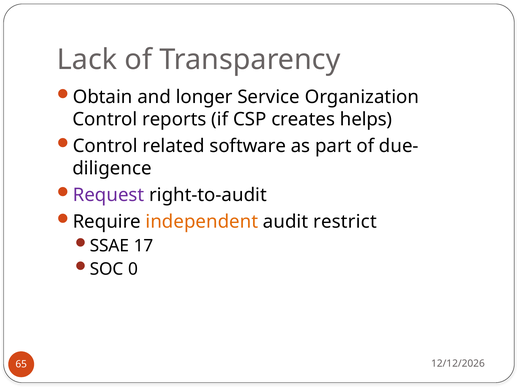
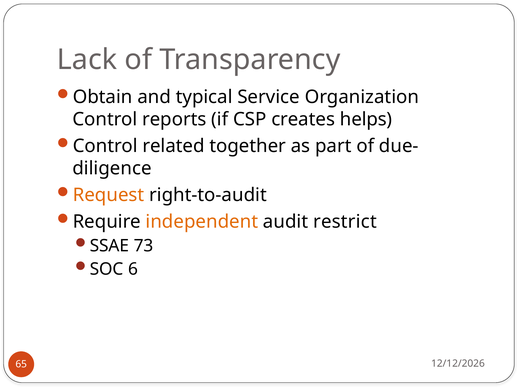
longer: longer -> typical (204, 97)
software: software -> together (248, 146)
Request colour: purple -> orange (109, 195)
17: 17 -> 73 (144, 246)
0: 0 -> 6 (133, 269)
